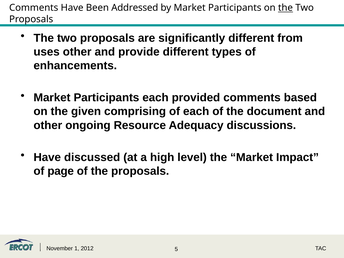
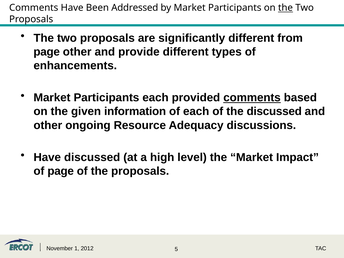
uses: uses -> page (47, 52)
comments underline: none -> present (252, 98)
comprising: comprising -> information (135, 111)
the document: document -> discussed (274, 111)
